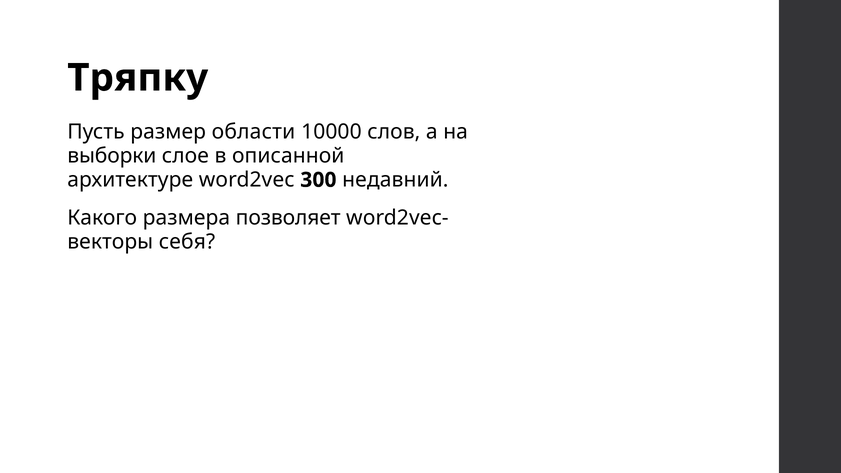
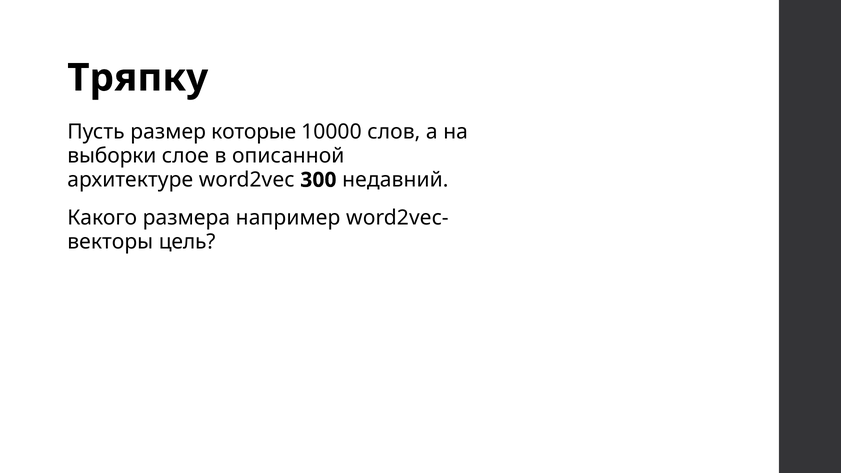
области: области -> которые (254, 132)
позволяет: позволяет -> например (288, 218)
себя: себя -> цель (187, 242)
